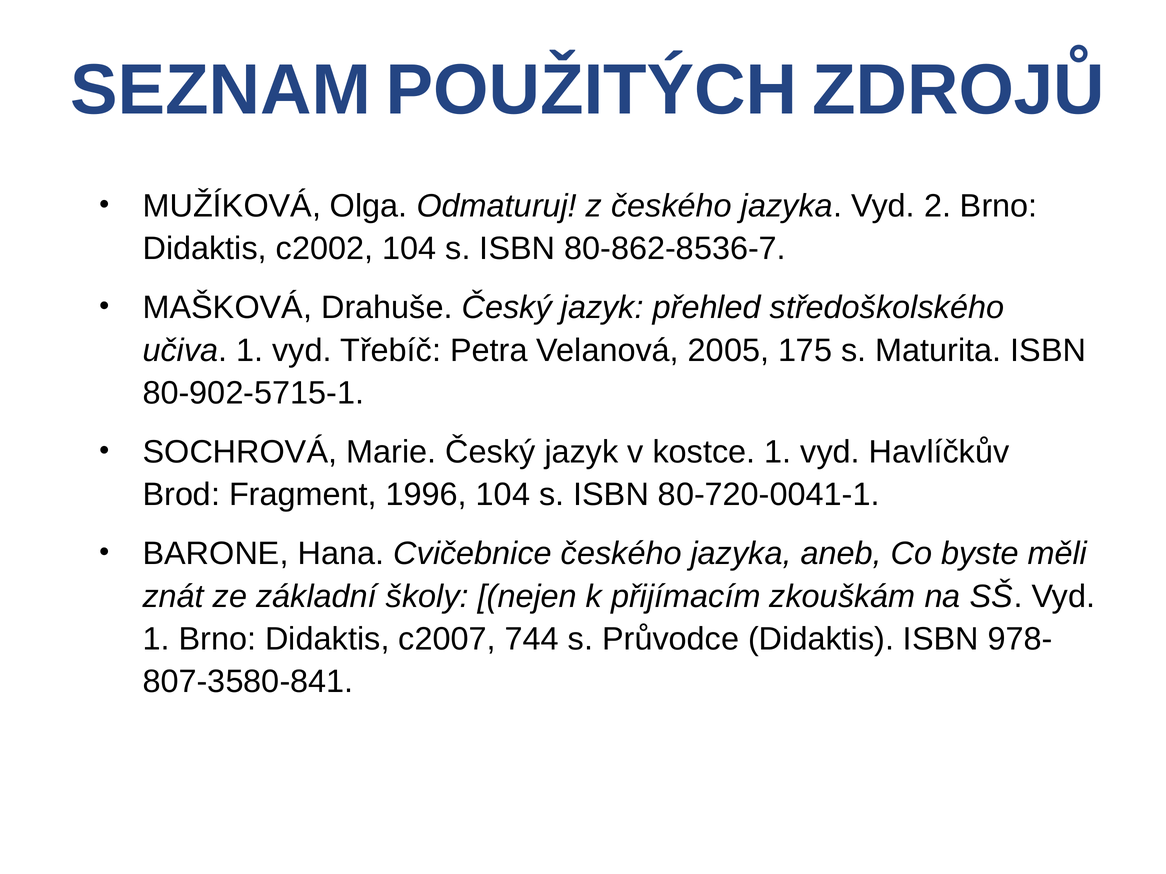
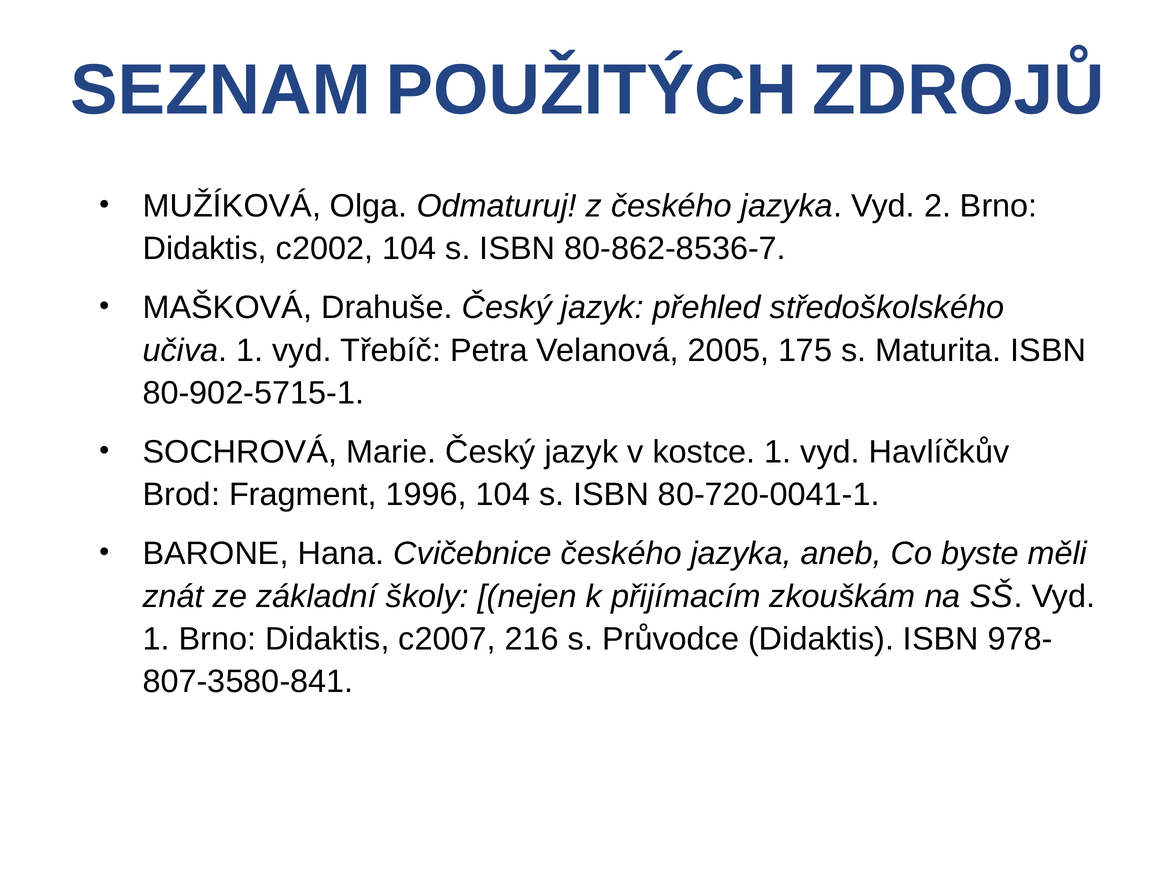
744: 744 -> 216 (532, 639)
